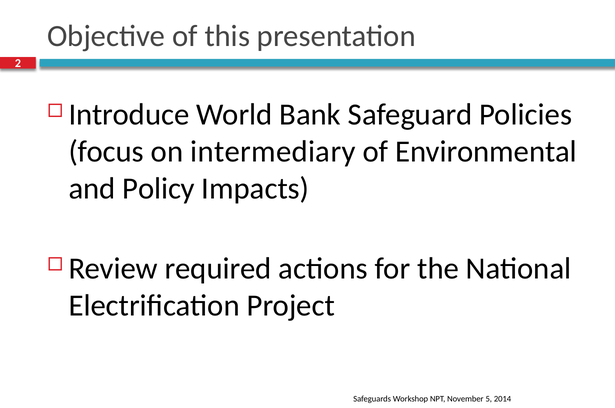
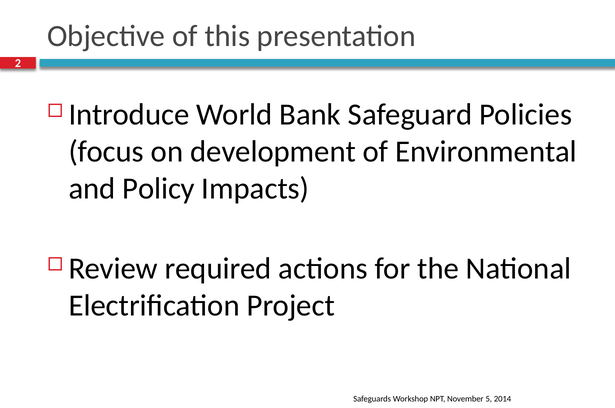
intermediary: intermediary -> development (273, 152)
